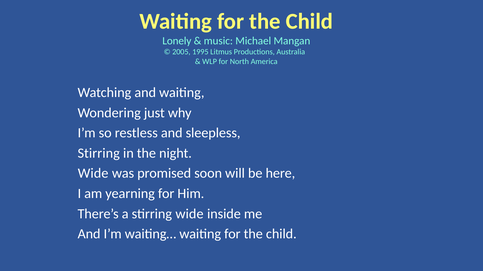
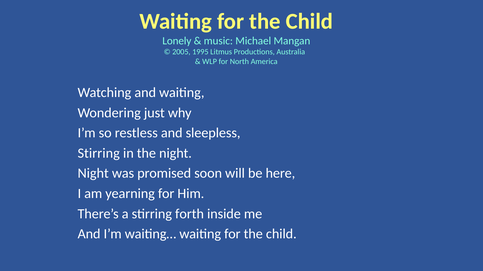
Wide: Wide -> Night (93, 174)
stirring wide: wide -> forth (190, 214)
